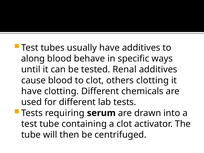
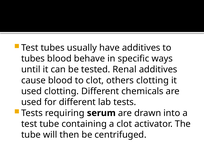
along: along -> tubes (33, 59)
have: have -> used (32, 91)
